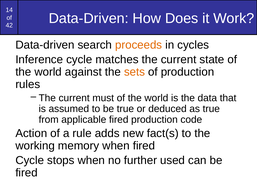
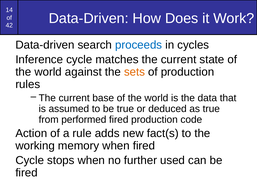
proceeds colour: orange -> blue (139, 45)
must: must -> base (103, 98)
applicable: applicable -> performed (84, 119)
